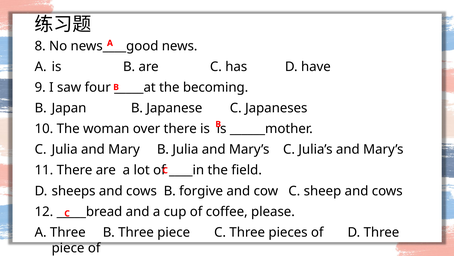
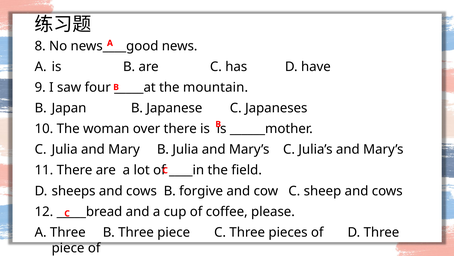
becoming: becoming -> mountain (215, 87)
